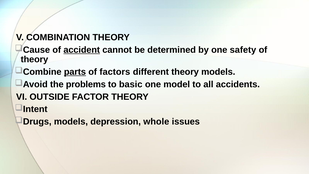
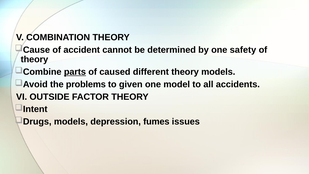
accident underline: present -> none (82, 50)
factors: factors -> caused (115, 72)
basic: basic -> given (131, 84)
whole: whole -> fumes (156, 122)
